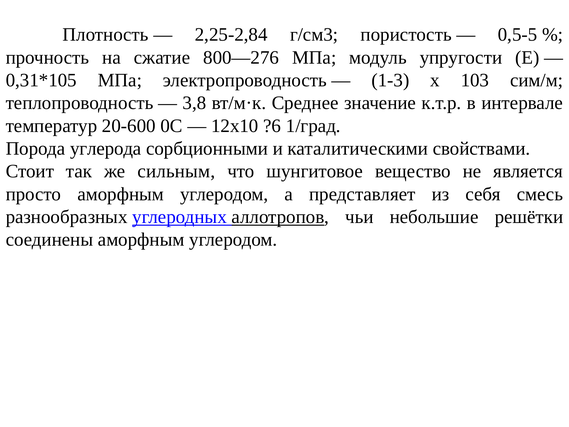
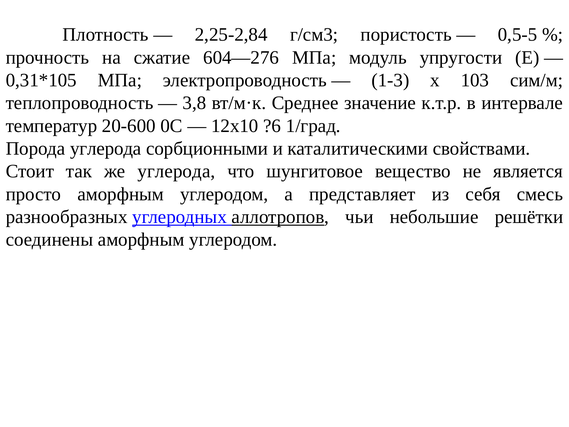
800—276: 800—276 -> 604—276 (241, 57)
же сильным: сильным -> углерода (176, 171)
